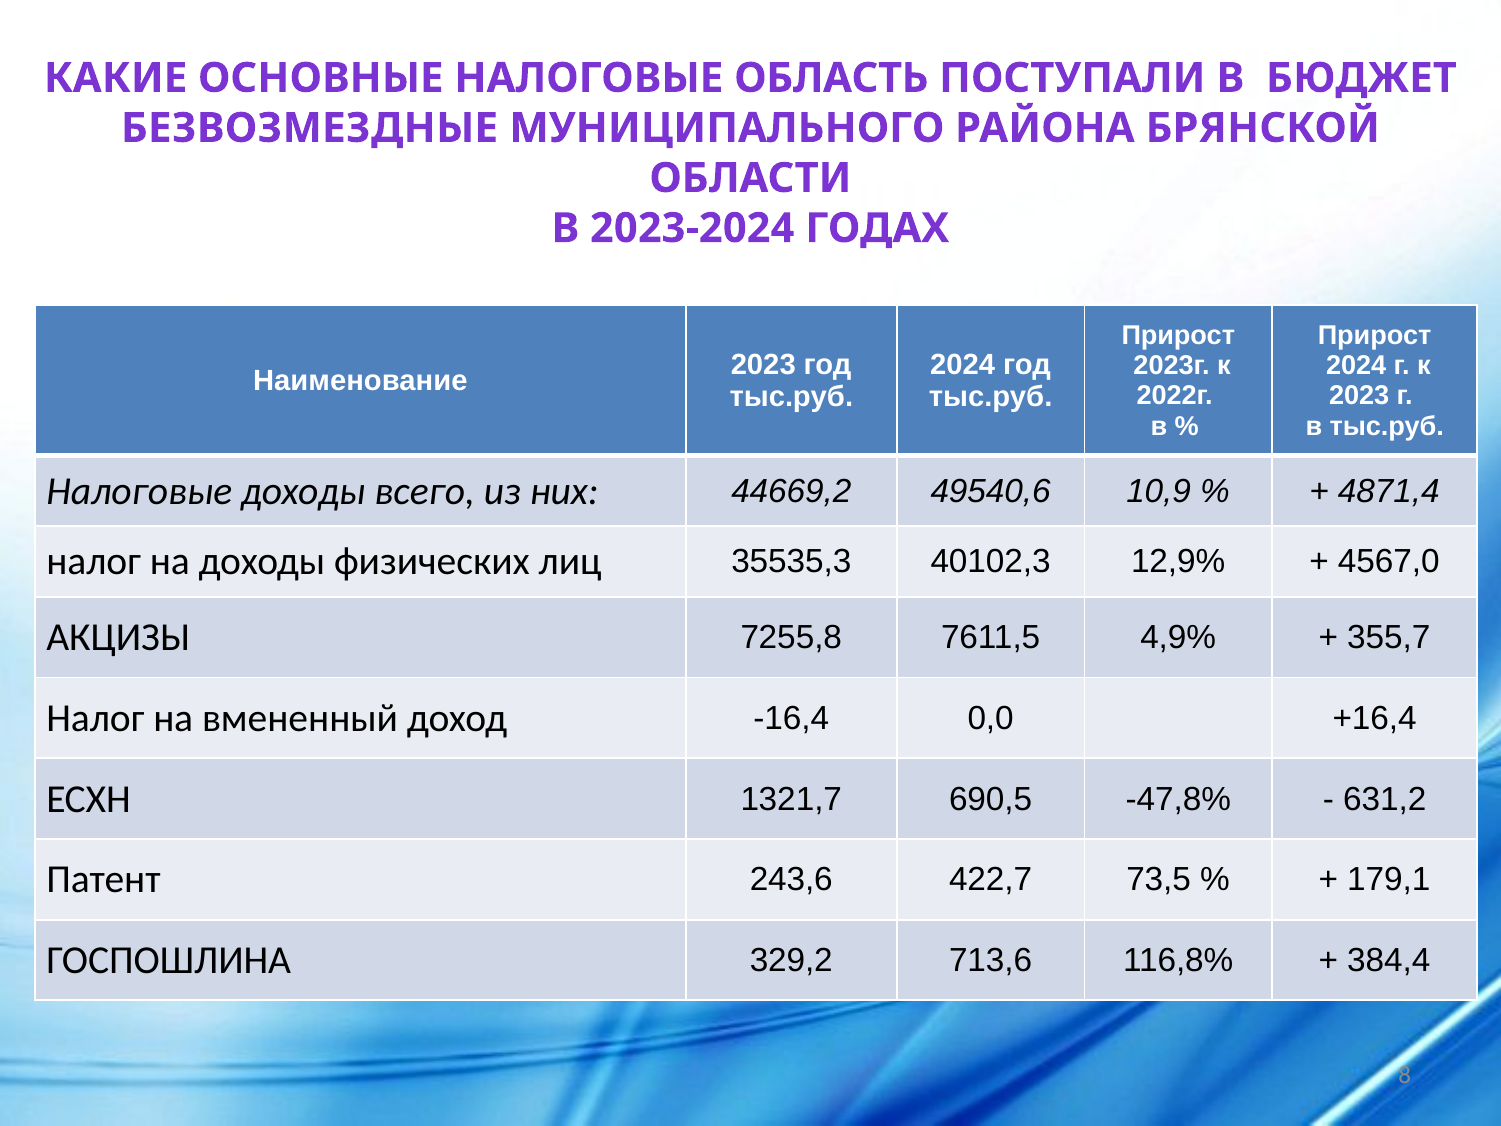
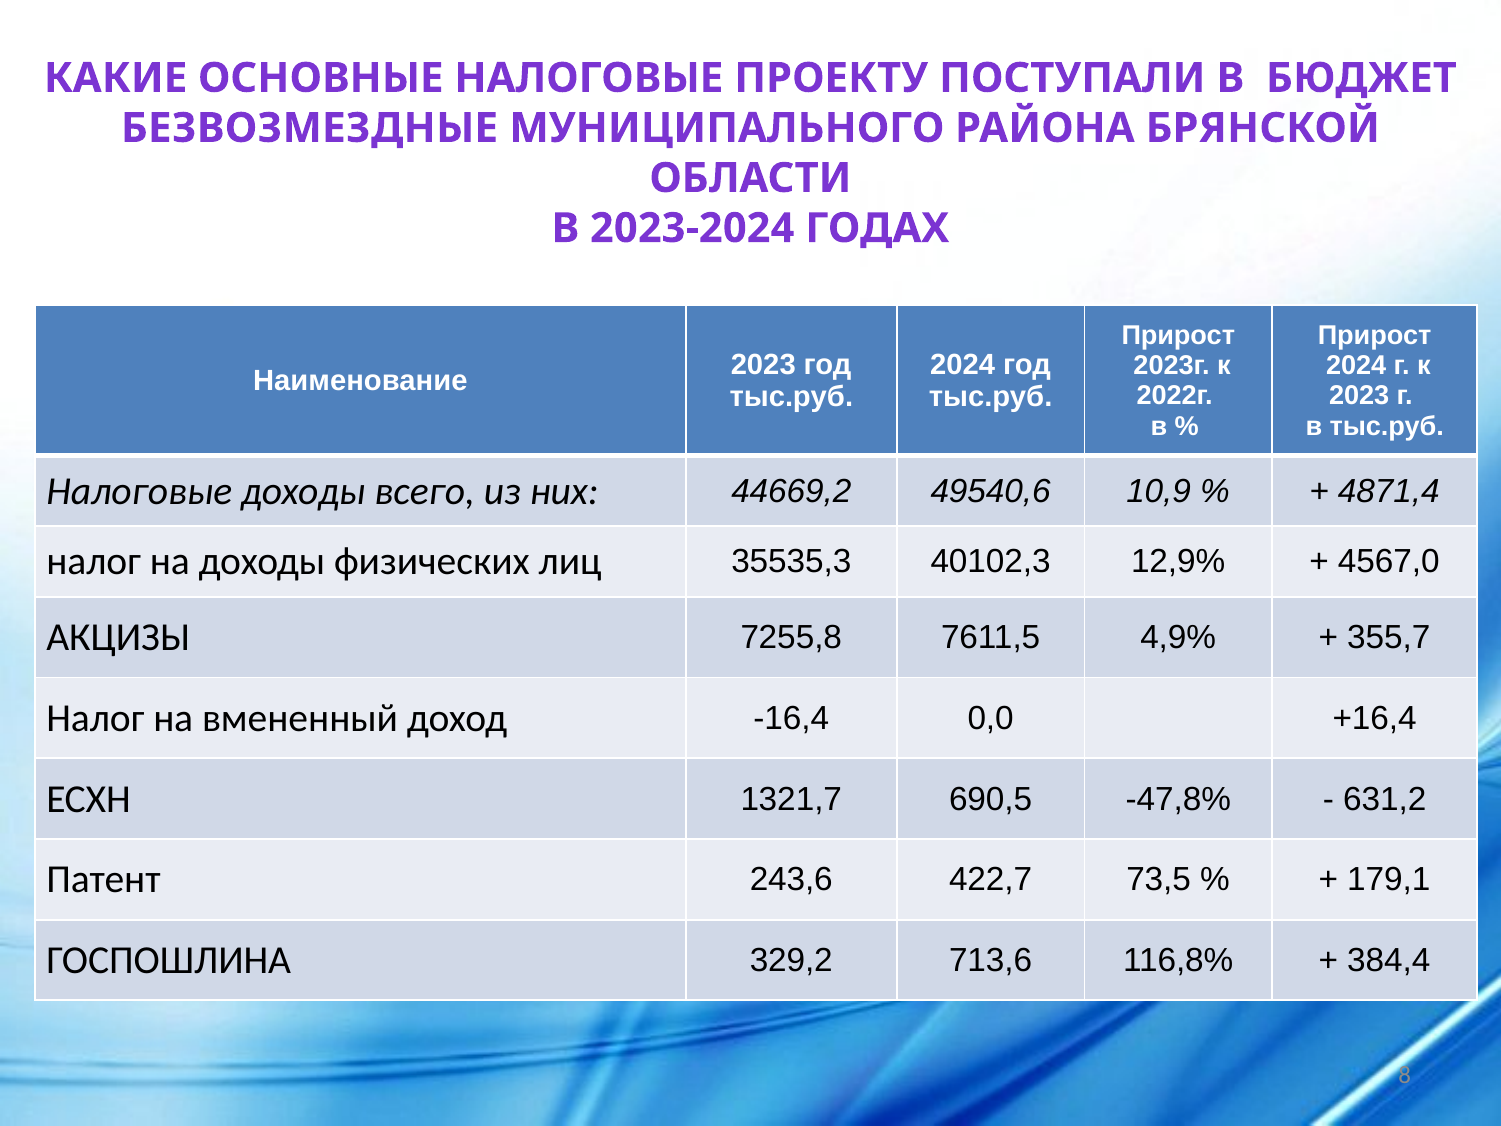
ОБЛАСТЬ: ОБЛАСТЬ -> ПРОЕКТУ (831, 78)
